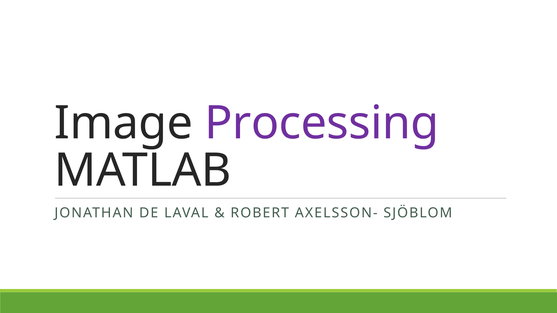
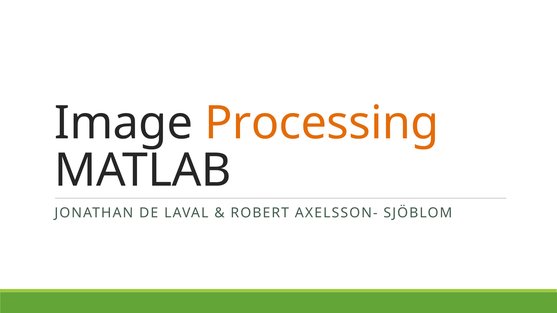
Processing colour: purple -> orange (322, 123)
